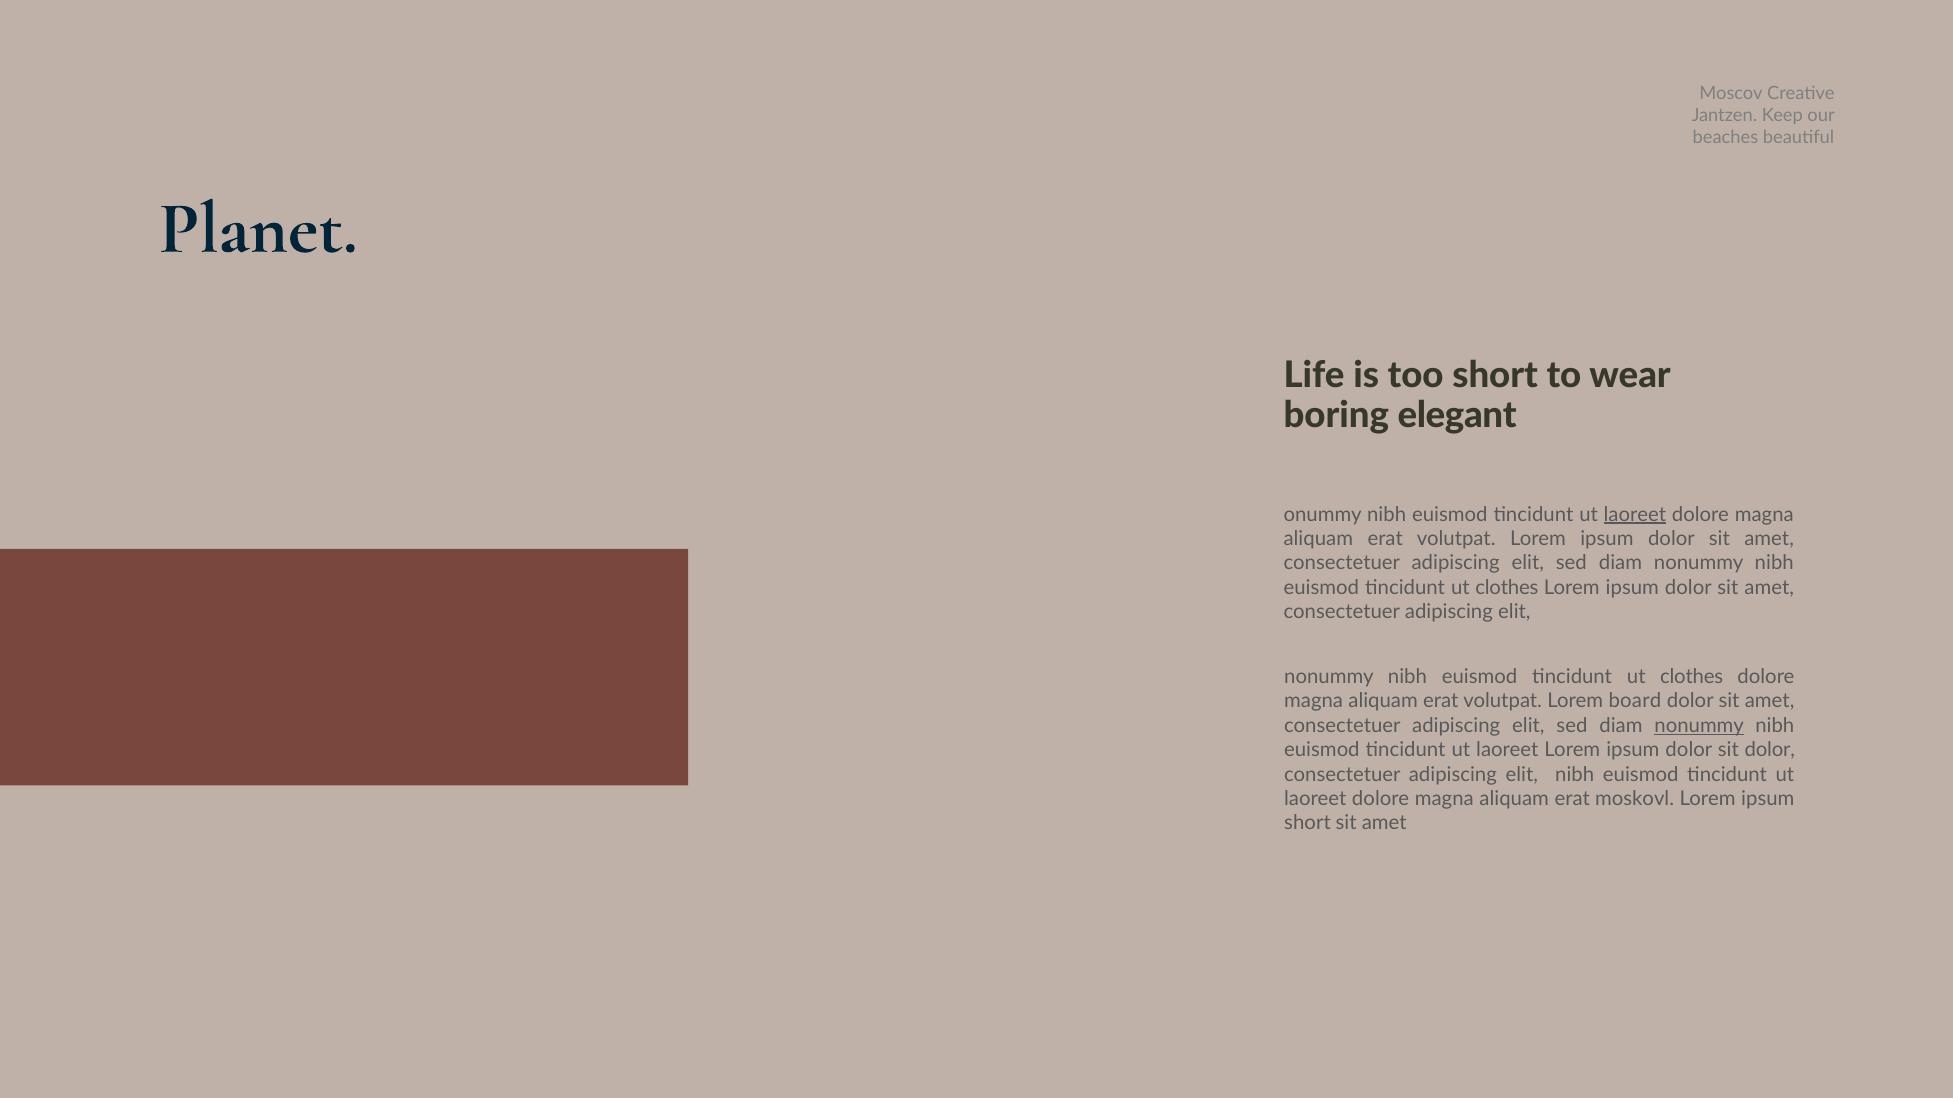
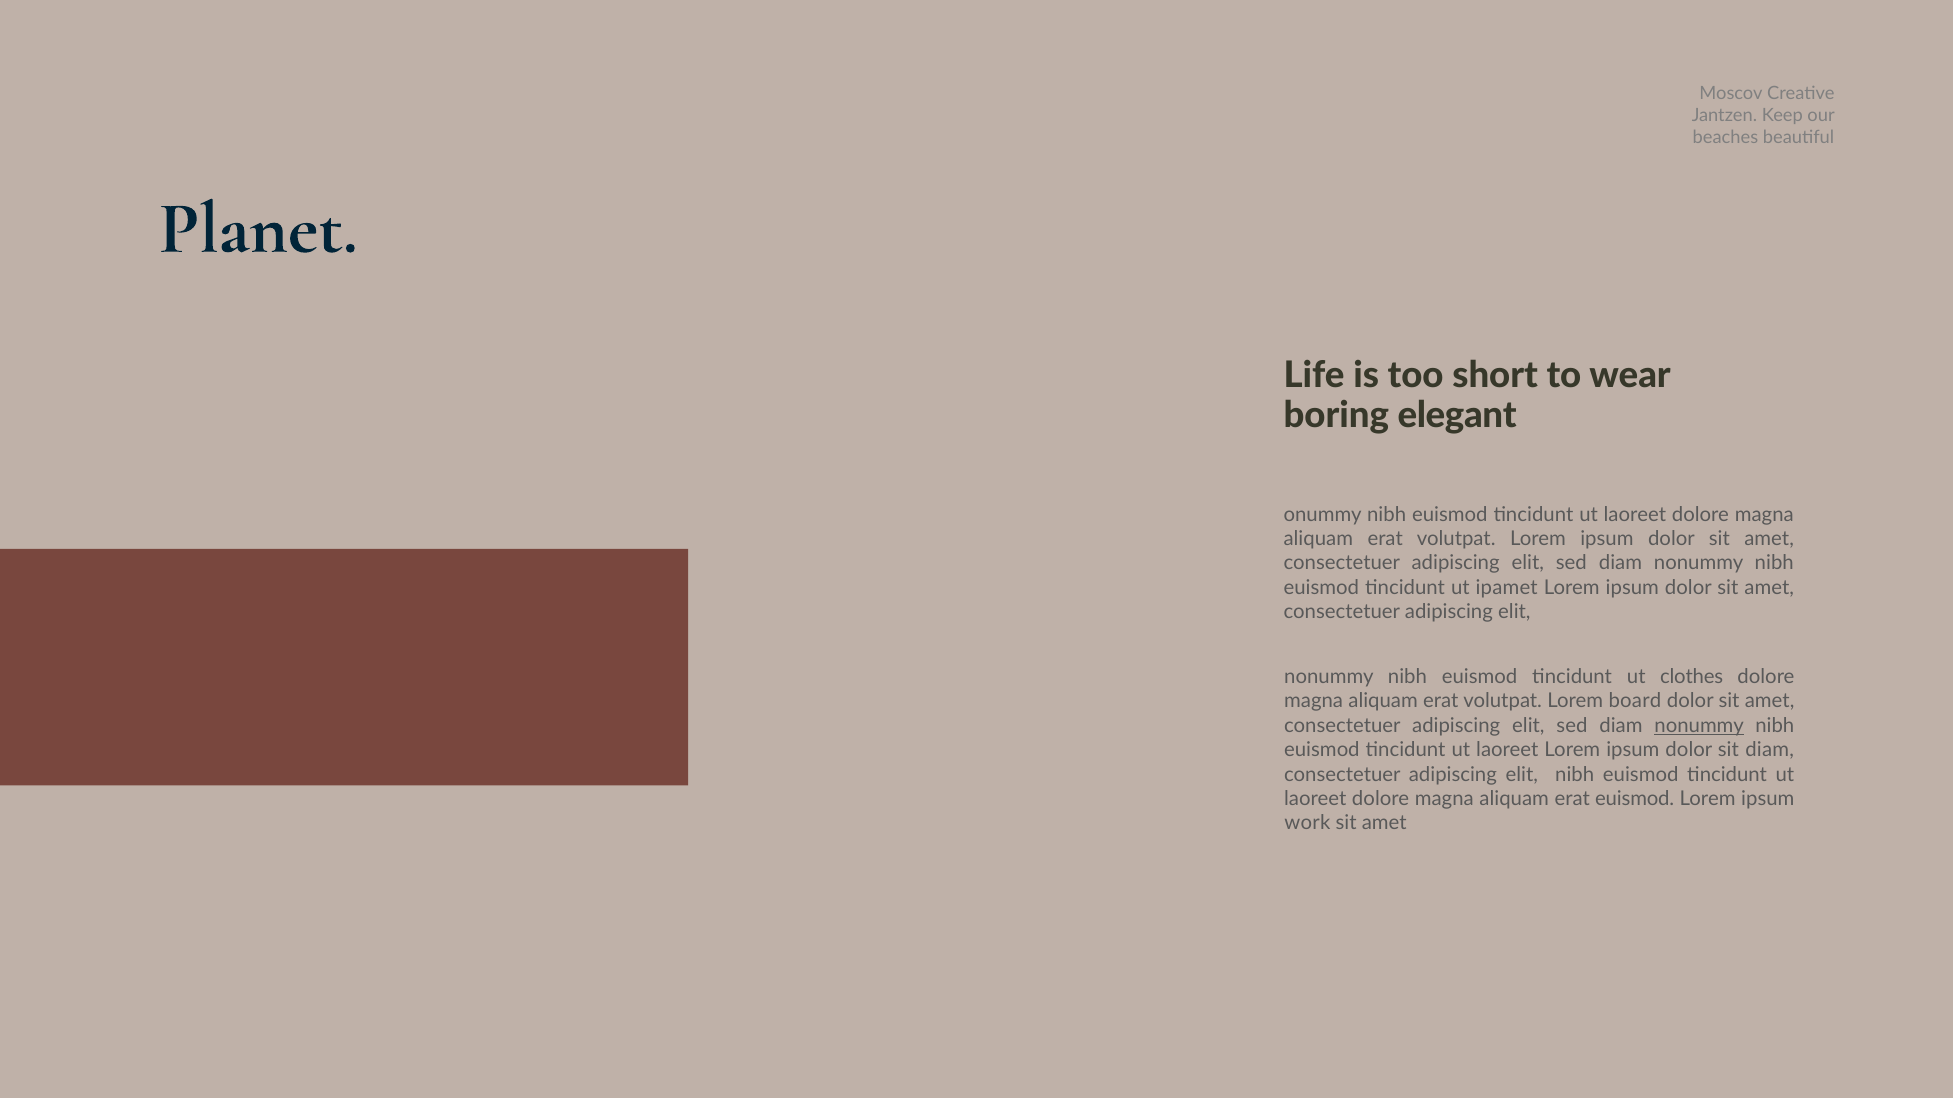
laoreet underline: present -> none (1635, 515)
clothes: clothes -> ipamet (1507, 588)
sit dolor: dolor -> diam (1770, 750)
erat moskovl: moskovl -> euismod (1635, 799)
short: short -> work (1307, 824)
